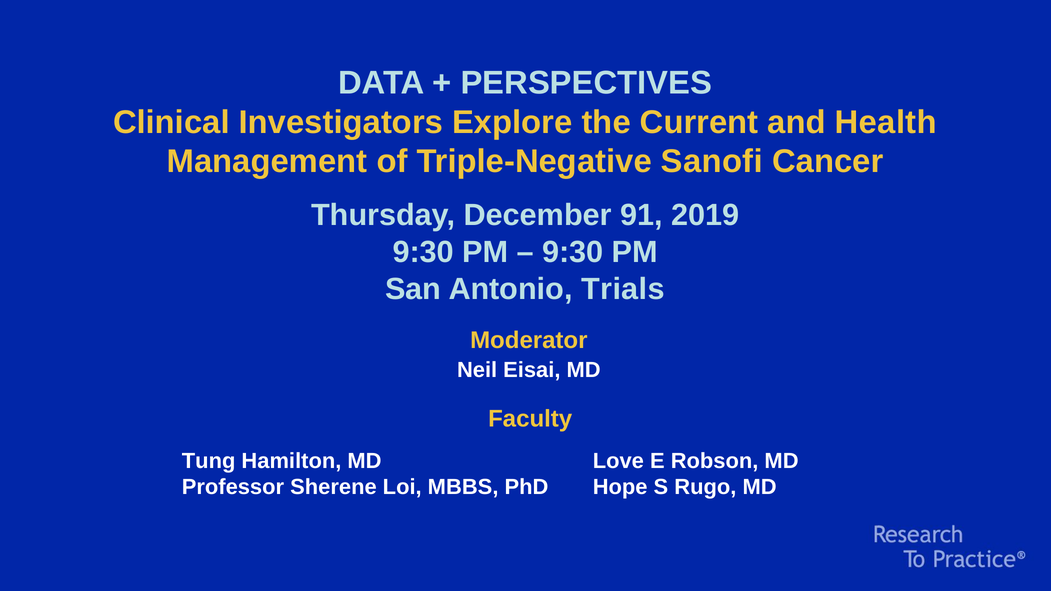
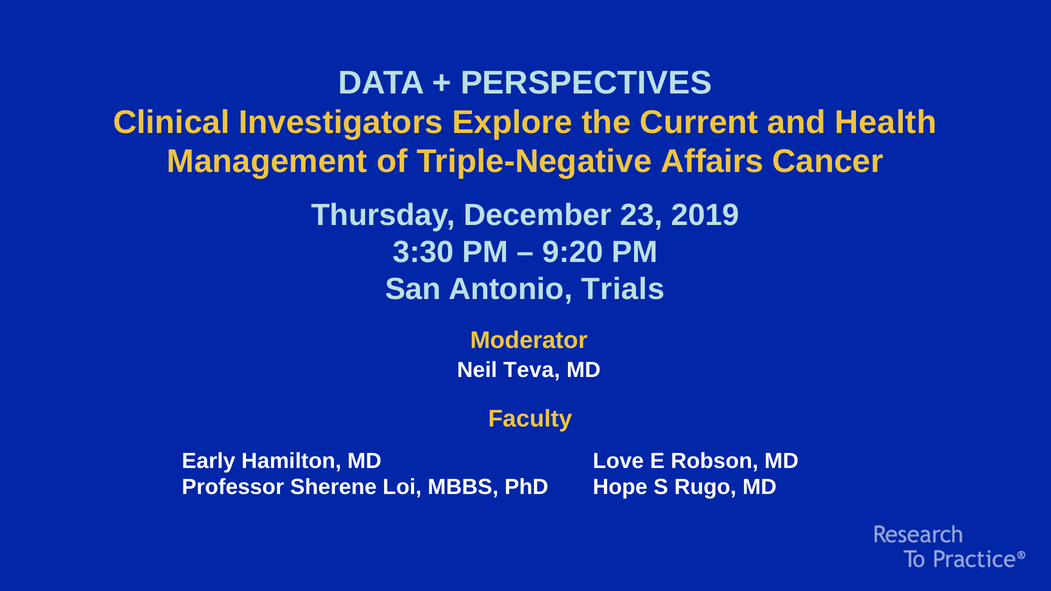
Sanofi: Sanofi -> Affairs (712, 162)
91: 91 -> 23 (641, 215)
9:30: 9:30 -> 3:30 (423, 252)
9:30: 9:30 -> 9:20 (573, 252)
Eisai: Eisai -> Teva (532, 370)
Tung: Tung -> Early (209, 461)
